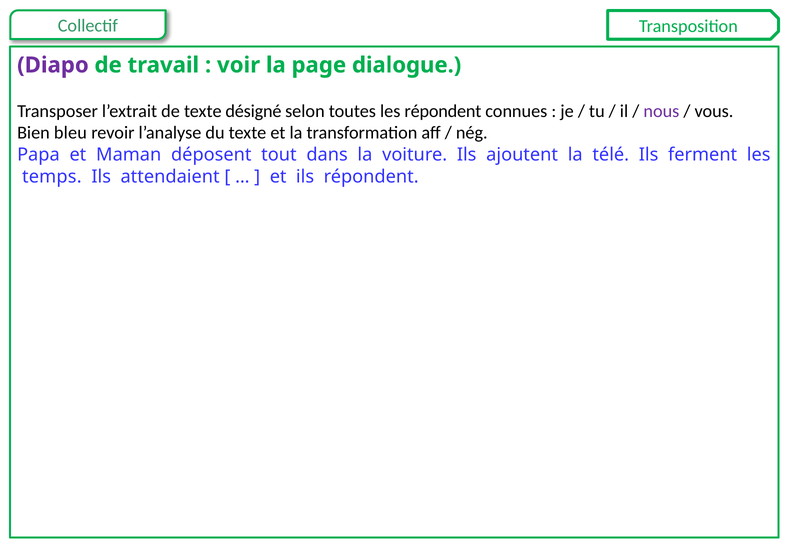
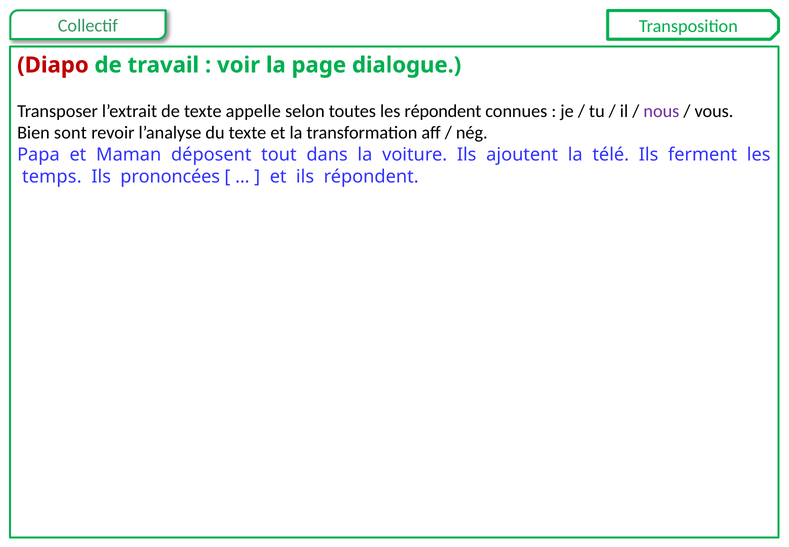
Diapo colour: purple -> red (53, 65)
désigné: désigné -> appelle (253, 111)
bleu: bleu -> sont (70, 133)
attendaient: attendaient -> prononcées (170, 176)
